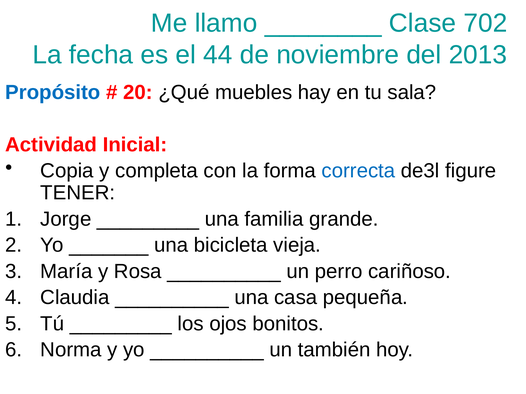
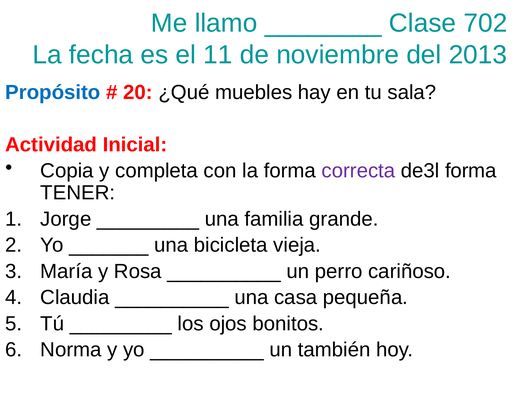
44: 44 -> 11 (218, 55)
correcta colour: blue -> purple (358, 171)
de3l figure: figure -> forma (471, 171)
